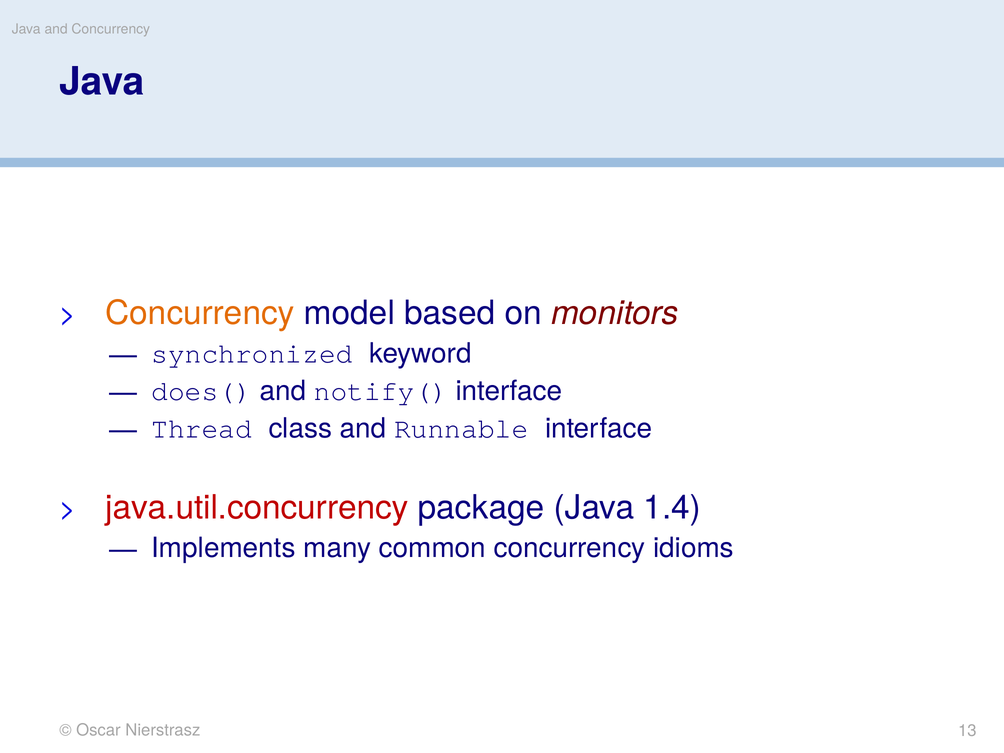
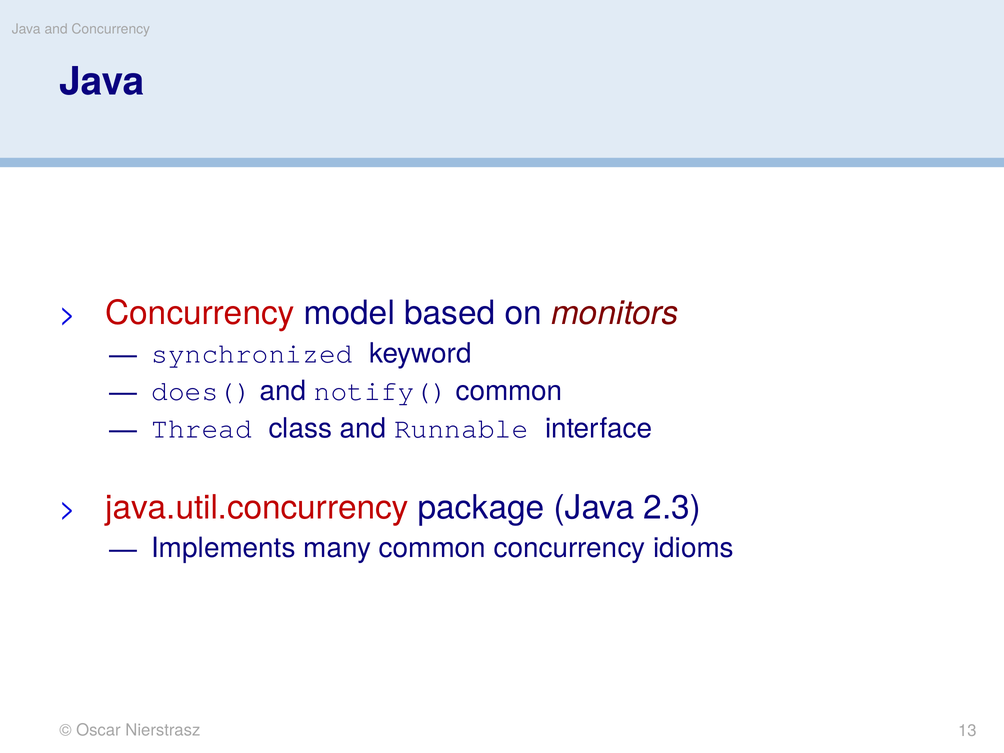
Concurrency colour: orange -> red (200, 313)
notify( interface: interface -> common (509, 391)
1.4: 1.4 -> 2.3 (672, 507)
